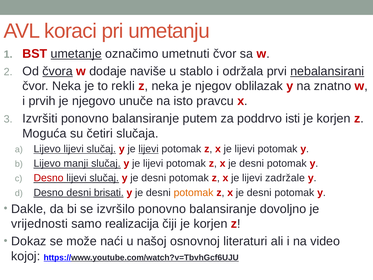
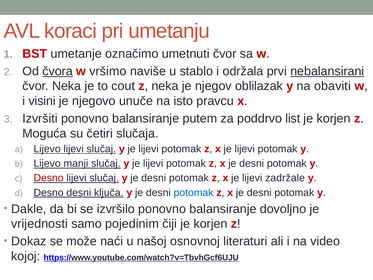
umetanje underline: present -> none (76, 54)
dodaje: dodaje -> vršimo (108, 71)
rekli: rekli -> cout (123, 86)
znatno: znatno -> obaviti (332, 86)
prvih: prvih -> visini (42, 101)
isti: isti -> list (293, 118)
lijevi underline: present -> none (149, 149)
brisati: brisati -> ključa (109, 192)
potomak colour: orange -> blue (194, 192)
realizacija: realizacija -> pojedinim (132, 224)
